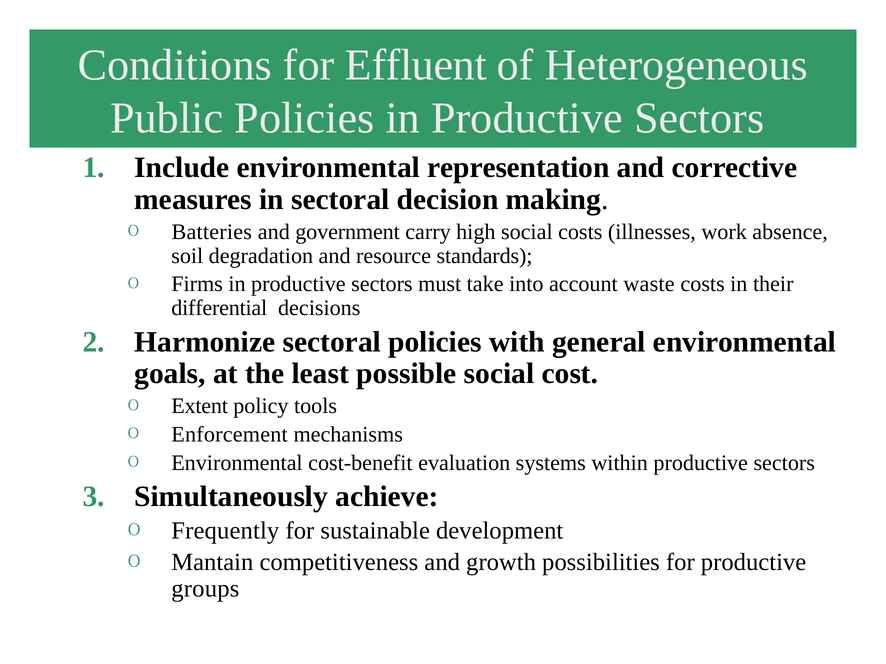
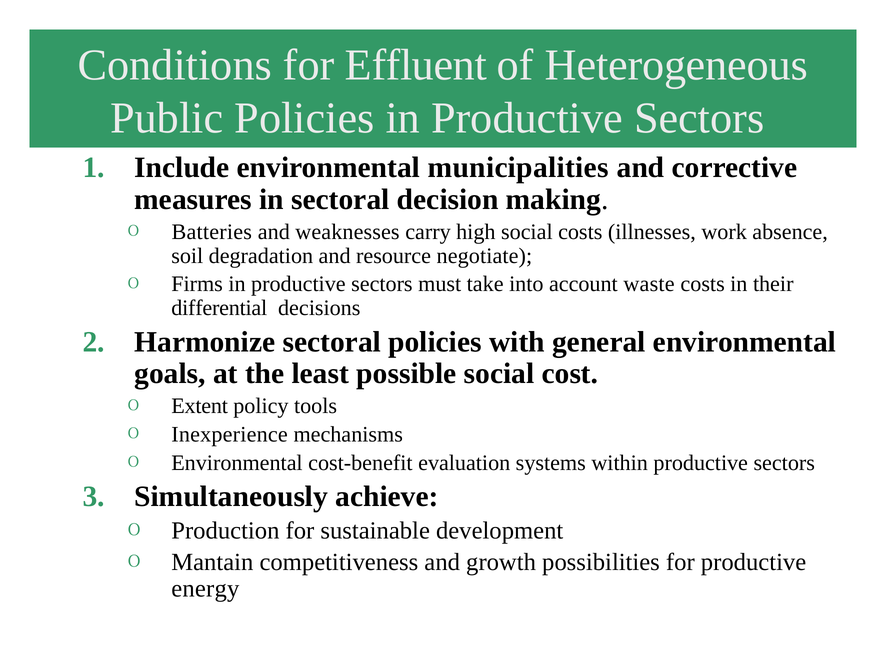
representation: representation -> municipalities (518, 168)
government: government -> weaknesses (347, 232)
standards: standards -> negotiate (484, 256)
Enforcement: Enforcement -> Inexperience (230, 435)
Frequently: Frequently -> Production (225, 531)
groups: groups -> energy (205, 589)
